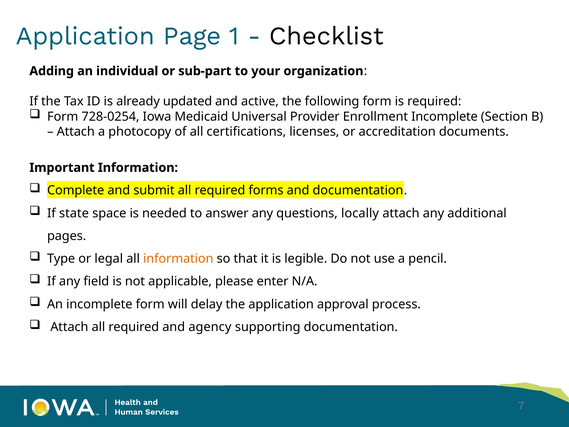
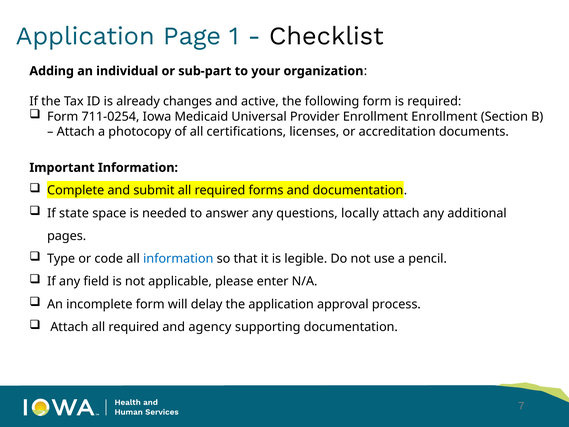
updated: updated -> changes (188, 101)
728-0254: 728-0254 -> 711-0254 (110, 117)
Enrollment Incomplete: Incomplete -> Enrollment (444, 117)
legal: legal -> code (109, 259)
information colour: orange -> blue (178, 259)
